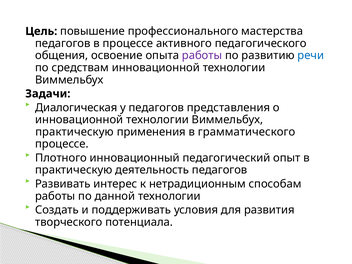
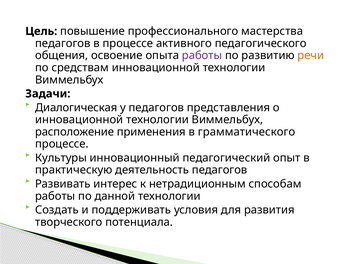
речи colour: blue -> orange (311, 56)
практическую: практическую -> расположение (75, 132)
Плотного: Плотного -> Культуры (61, 158)
